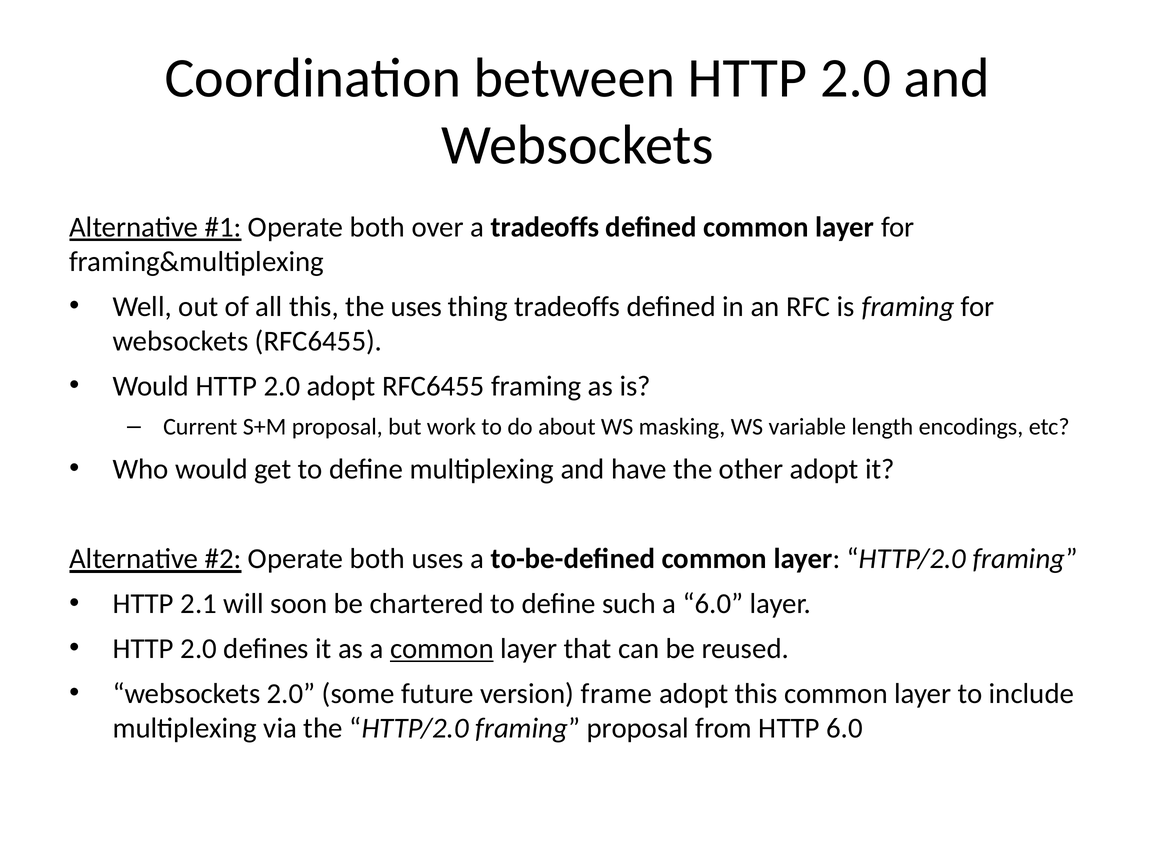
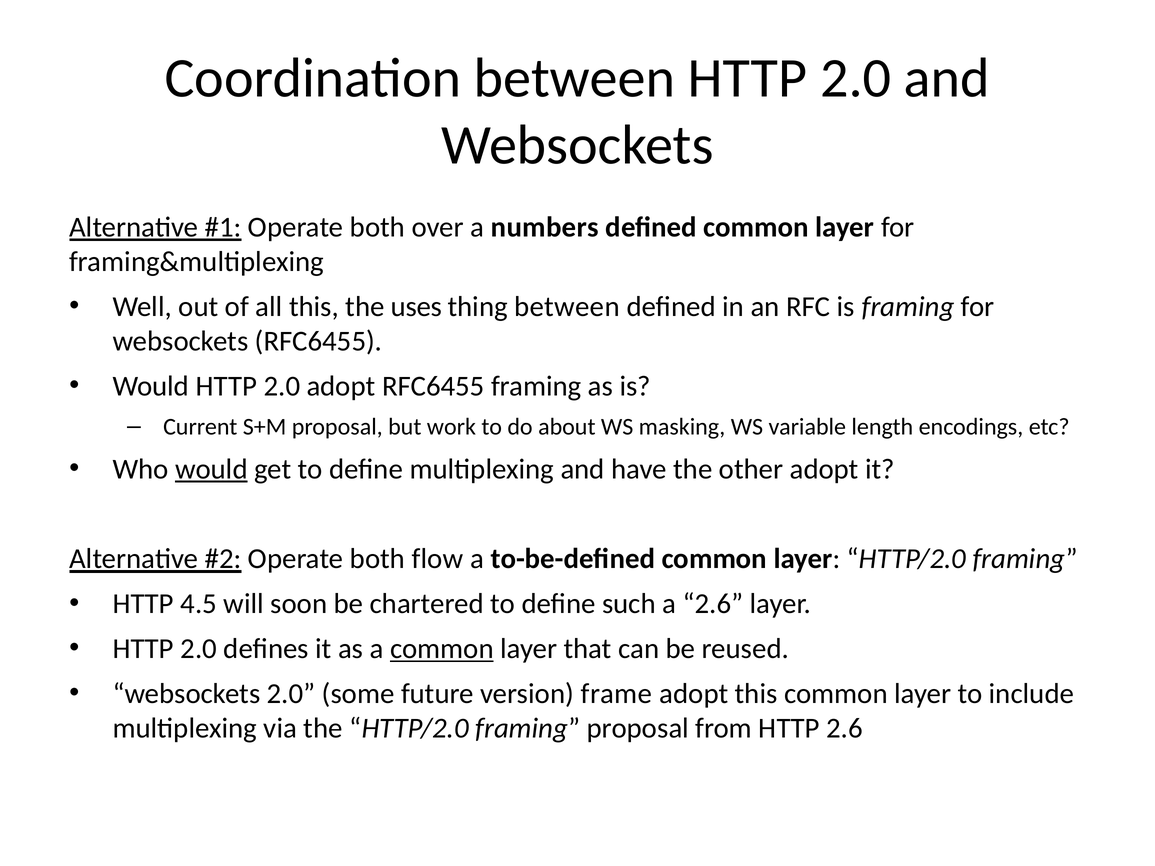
a tradeoffs: tradeoffs -> numbers (545, 227)
thing tradeoffs: tradeoffs -> between (567, 307)
would underline: none -> present (211, 469)
both uses: uses -> flow (438, 559)
2.1: 2.1 -> 4.5 (199, 604)
a 6.0: 6.0 -> 2.6 (713, 604)
HTTP 6.0: 6.0 -> 2.6 (845, 728)
